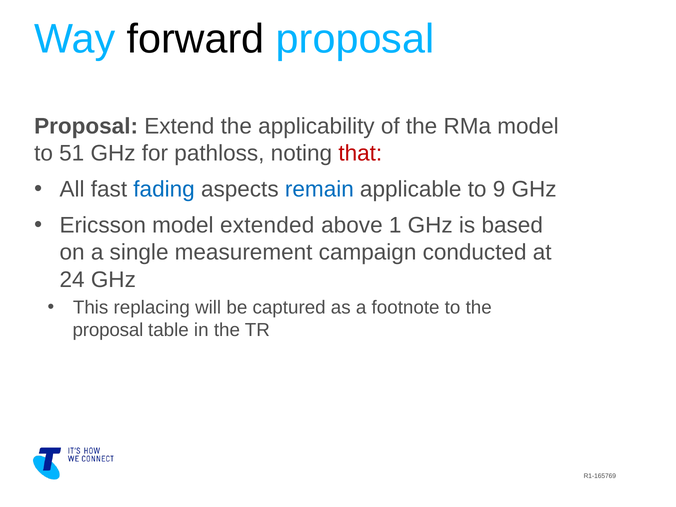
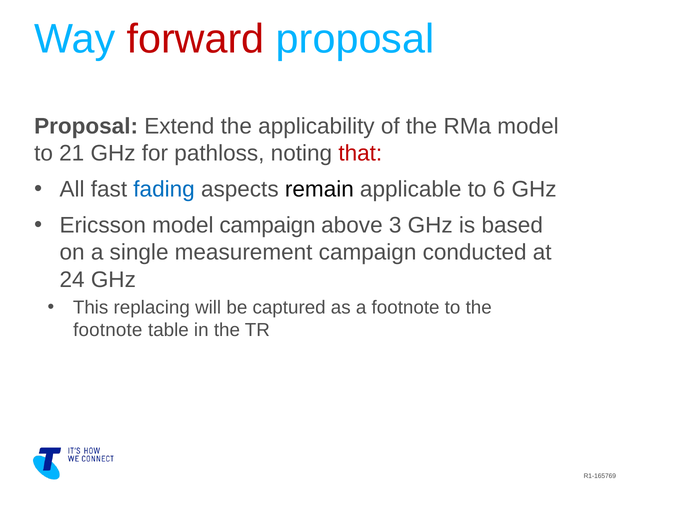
forward colour: black -> red (196, 39)
51: 51 -> 21 (72, 153)
remain colour: blue -> black (319, 189)
9: 9 -> 6 (499, 189)
model extended: extended -> campaign (267, 225)
1: 1 -> 3 (395, 225)
proposal: proposal -> footnote (108, 330)
